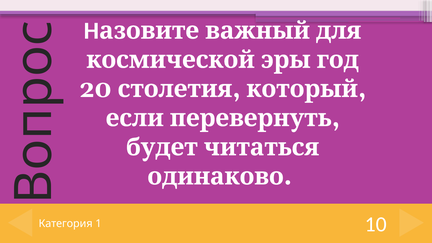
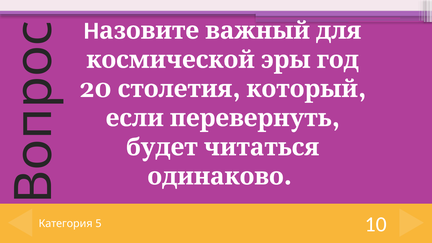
1: 1 -> 5 (98, 224)
